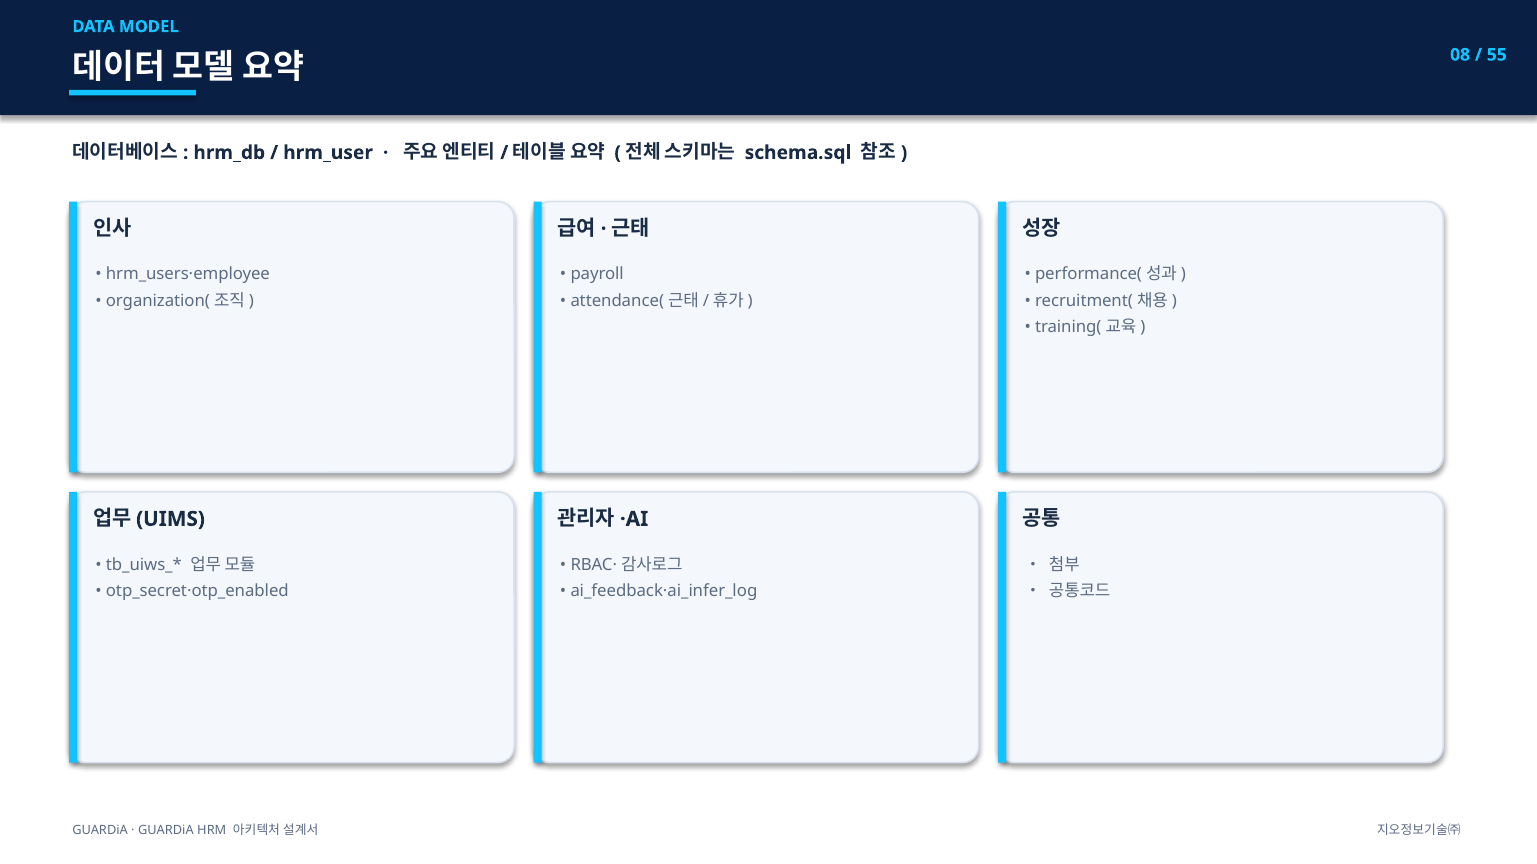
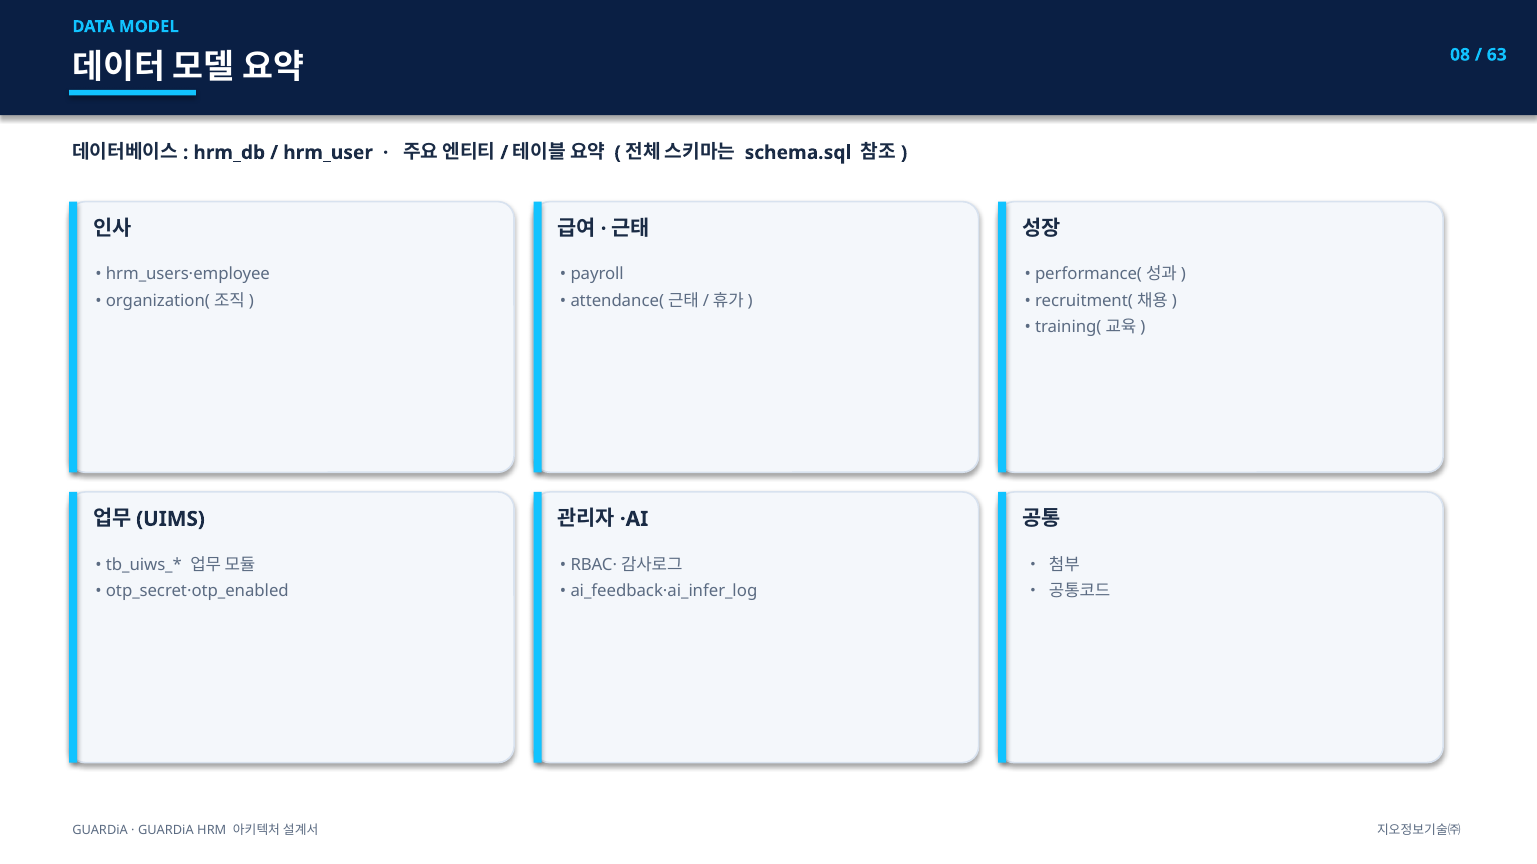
55: 55 -> 63 (1497, 55)
